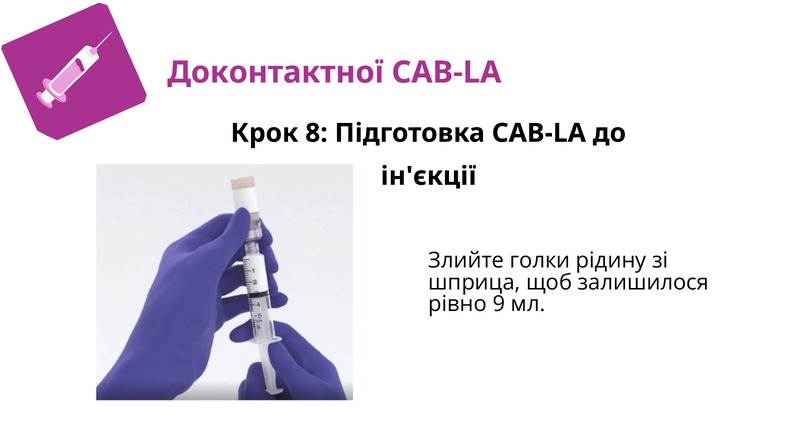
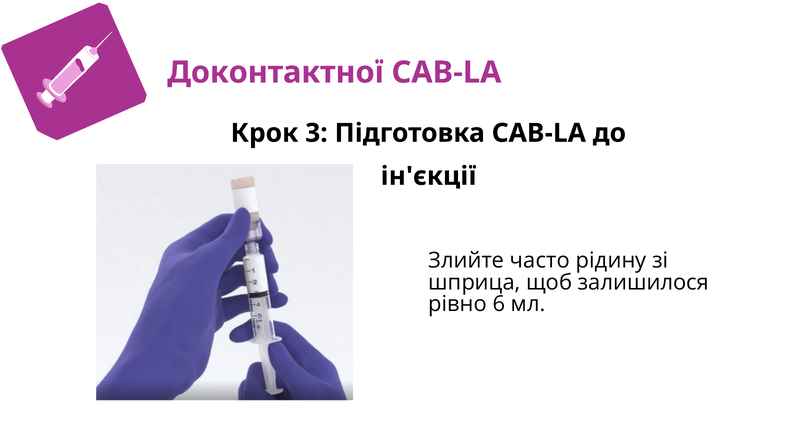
8: 8 -> 3 (316, 133)
голки: голки -> часто (540, 261)
9: 9 -> 6 (499, 304)
